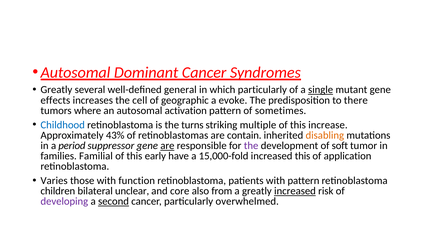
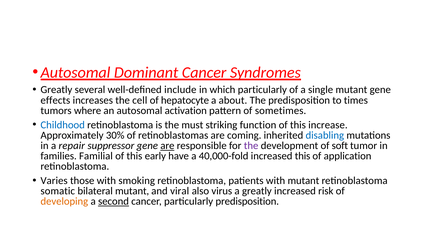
general: general -> include (180, 90)
single underline: present -> none (321, 90)
geographic: geographic -> hepatocyte (185, 100)
evoke: evoke -> about (233, 100)
there: there -> times (356, 100)
turns: turns -> must (192, 125)
multiple: multiple -> function (258, 125)
43%: 43% -> 30% (115, 135)
contain: contain -> coming (244, 135)
disabling colour: orange -> blue (325, 135)
period: period -> repair (72, 146)
15,000-fold: 15,000-fold -> 40,000-fold (224, 156)
function: function -> smoking (137, 181)
with pattern: pattern -> mutant (303, 181)
children: children -> somatic (58, 191)
bilateral unclear: unclear -> mutant (132, 191)
core: core -> viral (180, 191)
from: from -> virus (222, 191)
increased underline: present -> none (295, 191)
developing colour: purple -> orange (64, 202)
particularly overwhelmed: overwhelmed -> predisposition (247, 202)
